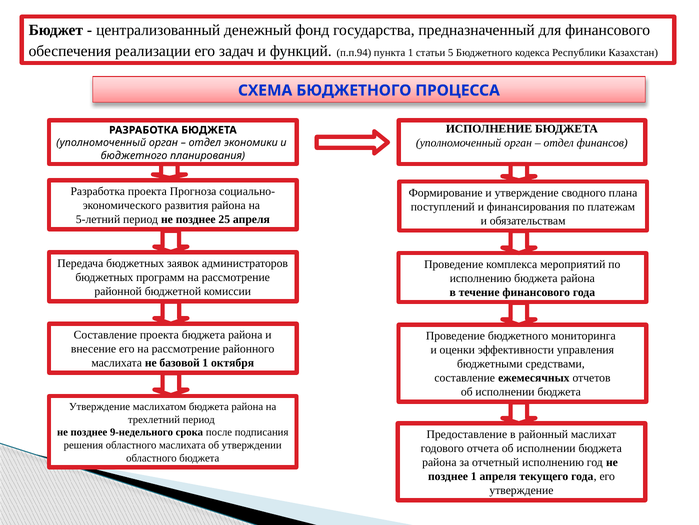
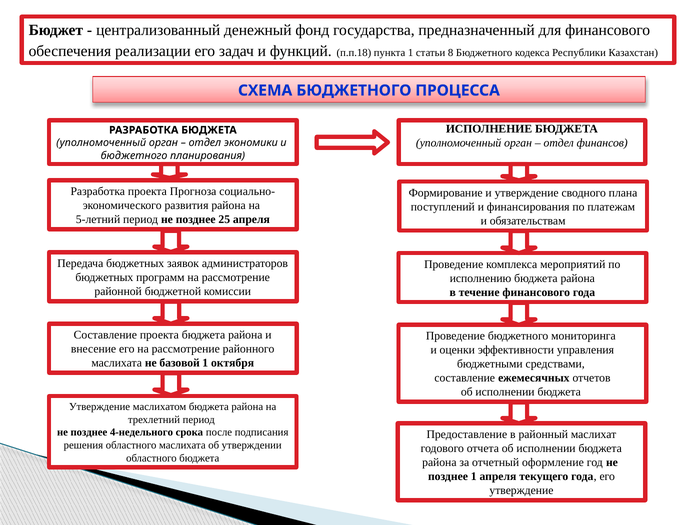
п.п.94: п.п.94 -> п.п.18 (354, 52)
5: 5 -> 8 (451, 52)
9-недельного: 9-недельного -> 4-недельного (141, 432)
отчетный исполнению: исполнению -> оформление (553, 462)
